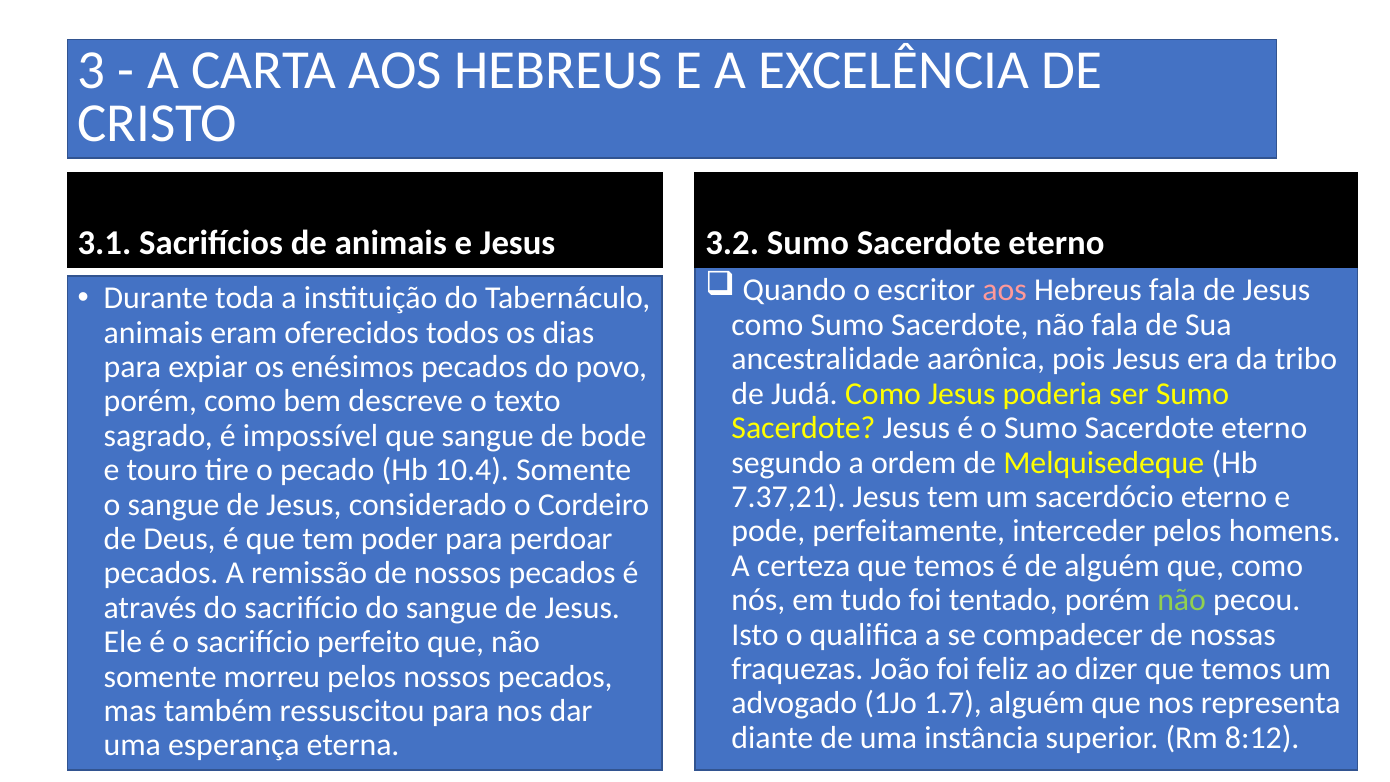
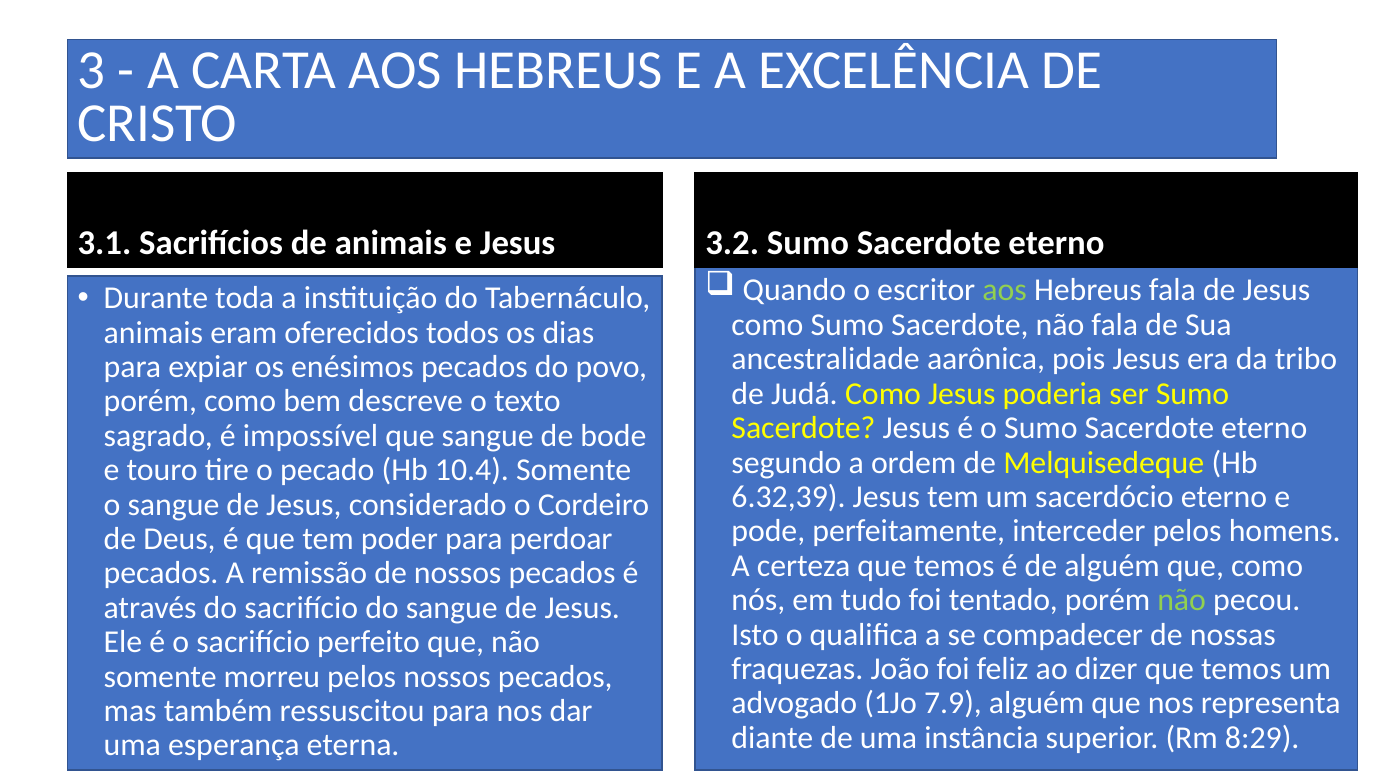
aos colour: pink -> light green (1005, 290)
7.37,21: 7.37,21 -> 6.32,39 (789, 497)
1.7: 1.7 -> 7.9 (953, 703)
8:12: 8:12 -> 8:29 (1262, 738)
